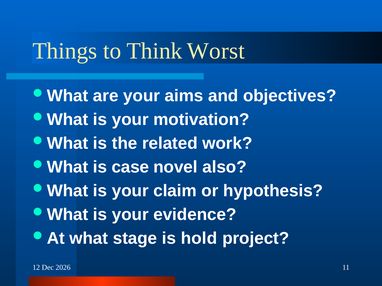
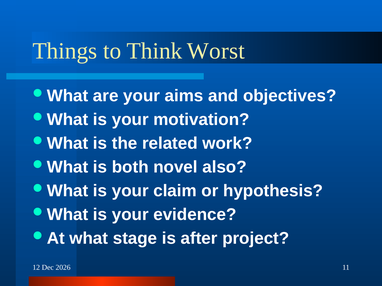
case: case -> both (130, 167)
hold: hold -> after (199, 239)
